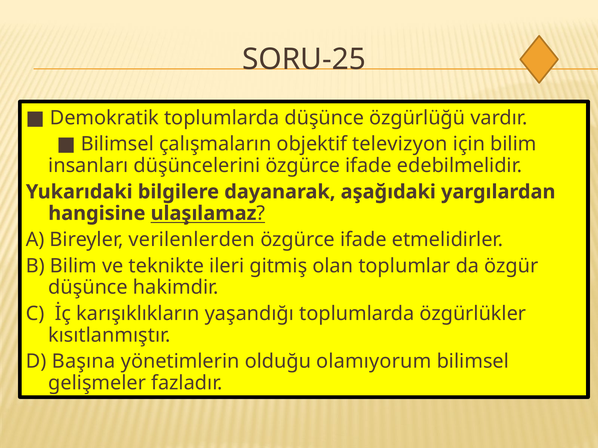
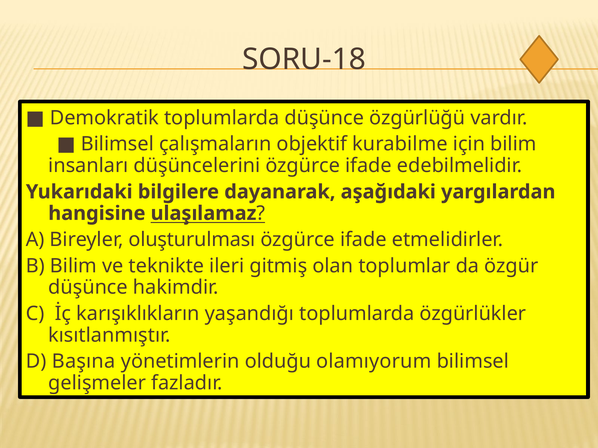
SORU-25: SORU-25 -> SORU-18 (304, 59)
televizyon: televizyon -> kurabilme (400, 144)
verilenlerden: verilenlerden -> oluşturulması (192, 240)
